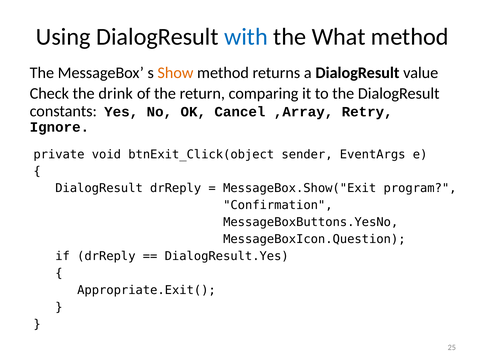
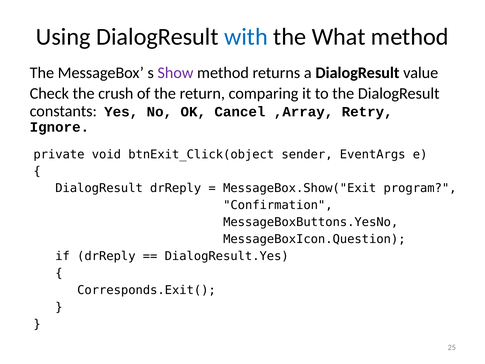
Show colour: orange -> purple (175, 73)
drink: drink -> crush (116, 93)
Appropriate.Exit(: Appropriate.Exit( -> Corresponds.Exit( (146, 290)
